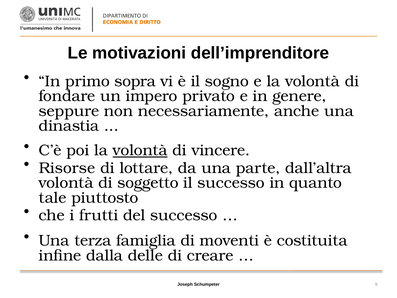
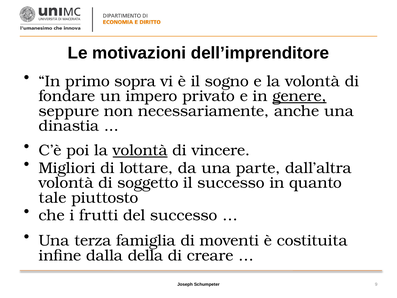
genere underline: none -> present (299, 96)
Risorse: Risorse -> Migliori (67, 168)
delle: delle -> della (145, 255)
